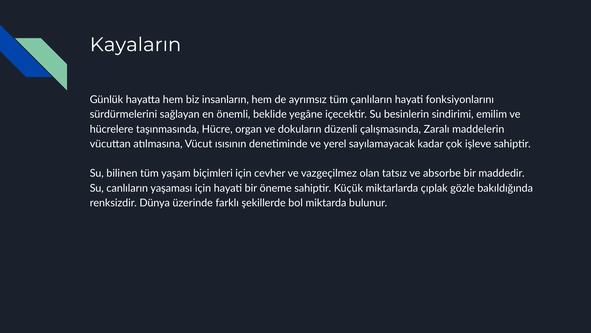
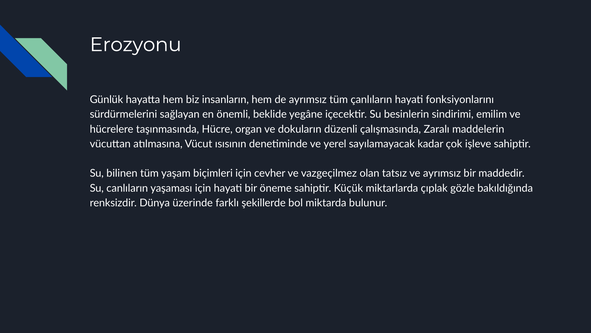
Kayaların: Kayaların -> Erozyonu (136, 45)
ve absorbe: absorbe -> ayrımsız (442, 173)
